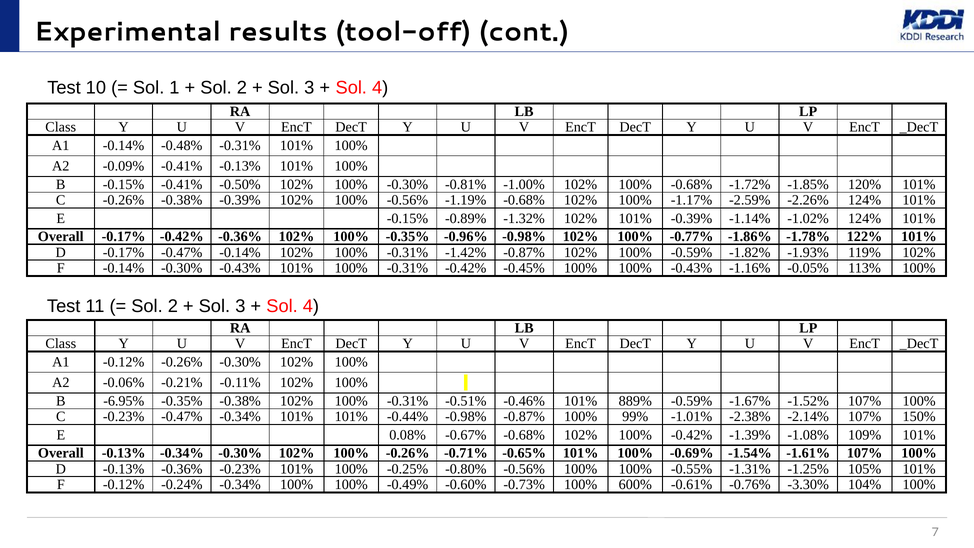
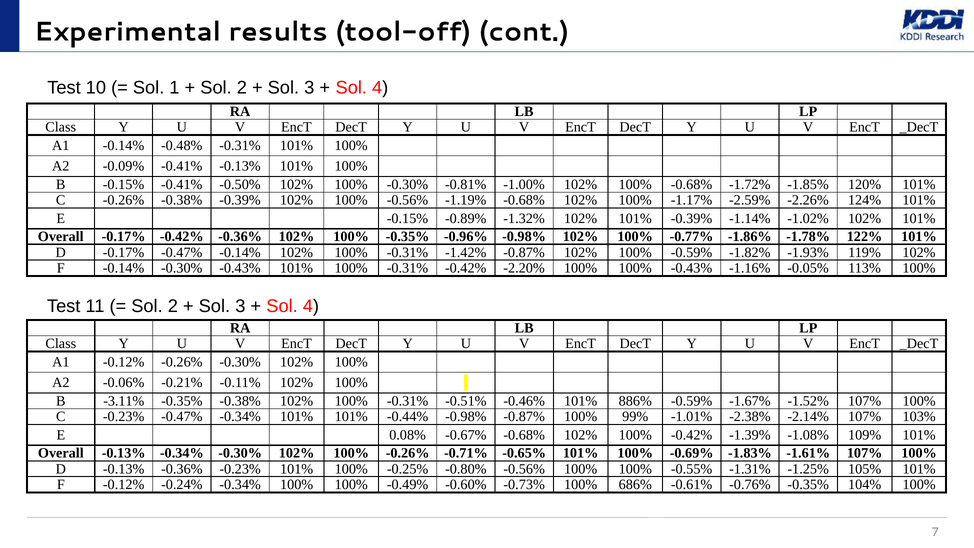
-1.02% 124%: 124% -> 102% (865, 218)
-0.45%: -0.45% -> -2.20% (524, 268)
-6.95%: -6.95% -> -3.11% (124, 401)
889%: 889% -> 886% (635, 401)
150%: 150% -> 103% (919, 417)
-1.54%: -1.54% -> -1.83% (750, 453)
600%: 600% -> 686% (635, 485)
-0.76% -3.30%: -3.30% -> -0.35% (808, 485)
